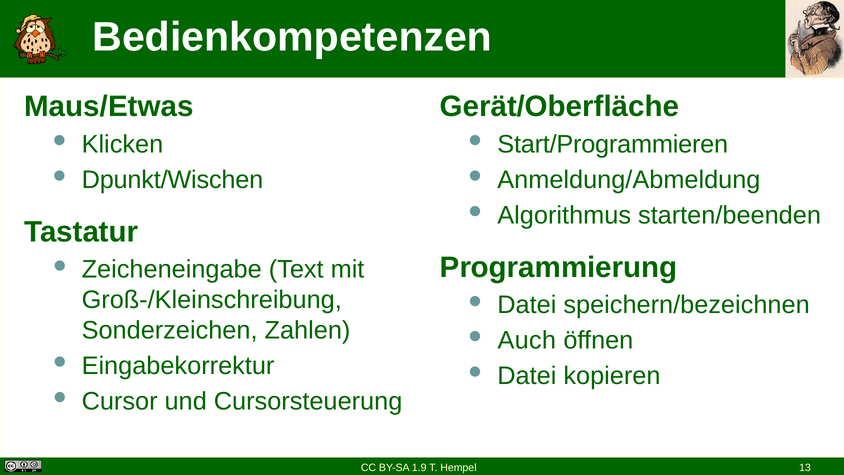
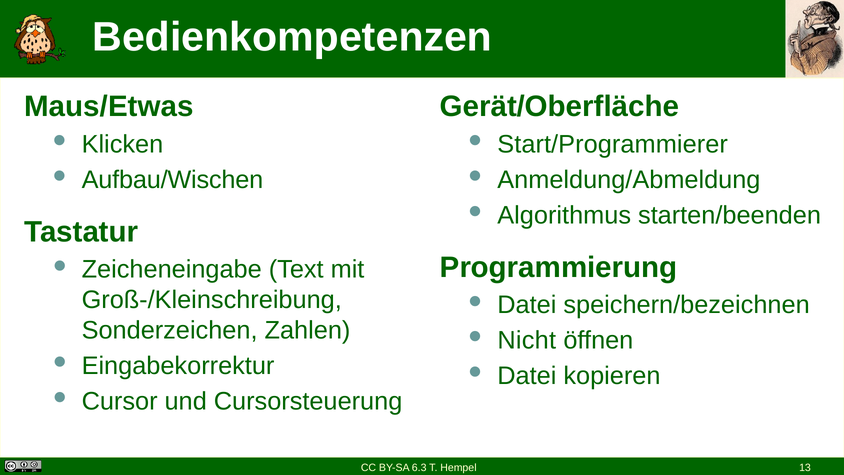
Start/Programmieren: Start/Programmieren -> Start/Programmierer (613, 144)
Dpunkt/Wischen: Dpunkt/Wischen -> Aufbau/Wischen (172, 180)
Auch: Auch -> Nicht (527, 340)
1.9: 1.9 -> 6.3 (419, 468)
